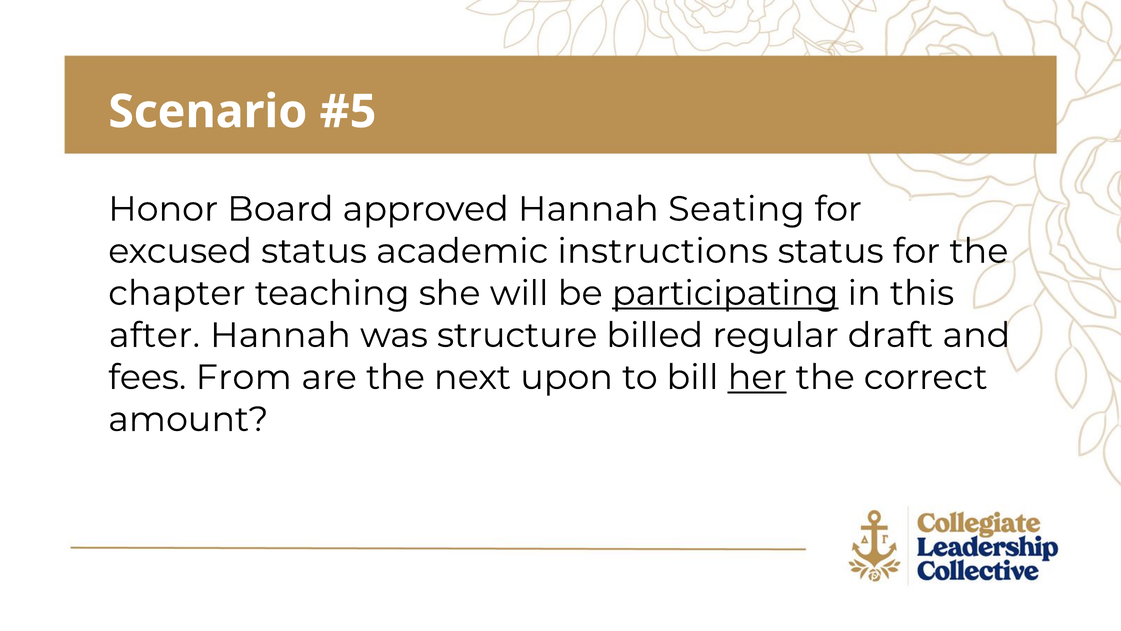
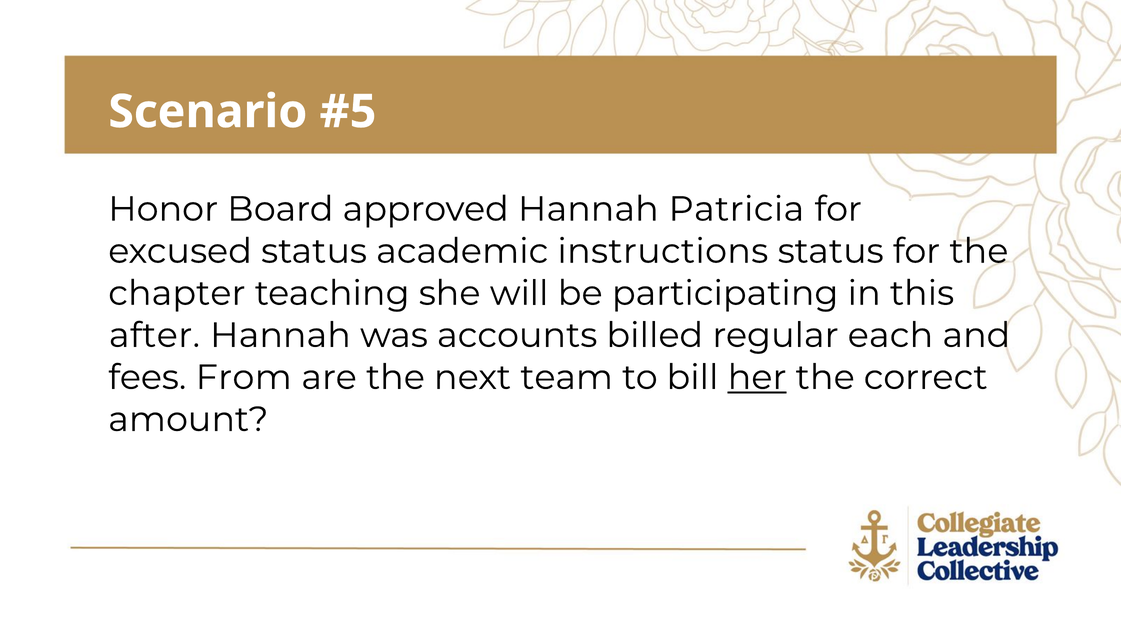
Seating: Seating -> Patricia (736, 209)
participating underline: present -> none (725, 293)
structure: structure -> accounts (517, 335)
draft: draft -> each (890, 335)
upon: upon -> team (567, 377)
